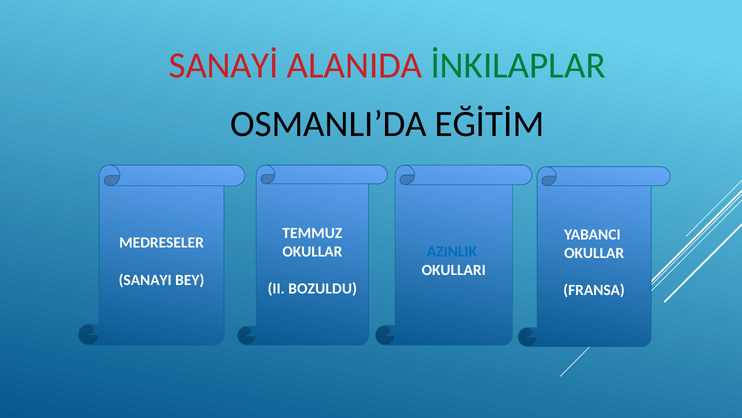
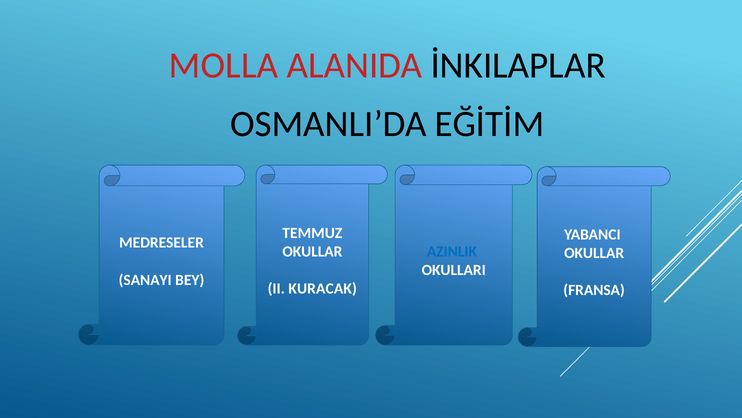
SANAYİ: SANAYİ -> MOLLA (224, 65)
İNKILAPLAR colour: green -> black (518, 65)
BOZULDU: BOZULDU -> KURACAK (323, 288)
